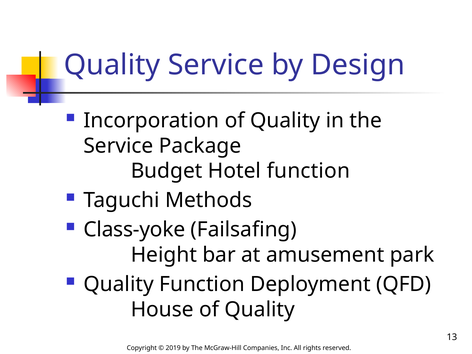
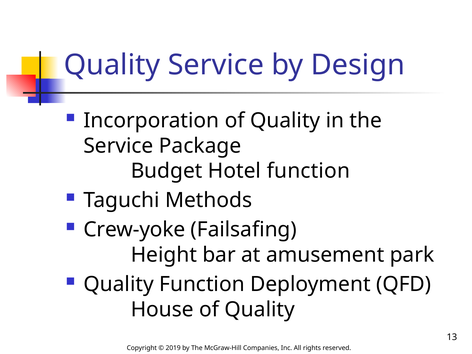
Class-yoke: Class-yoke -> Crew-yoke (134, 230)
